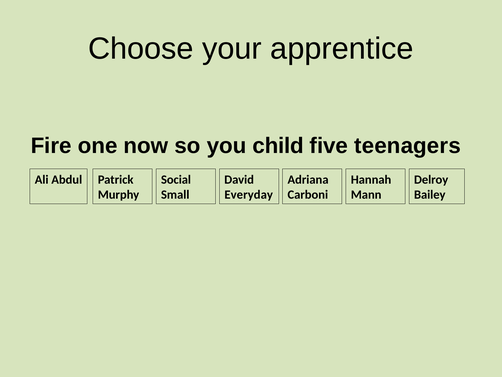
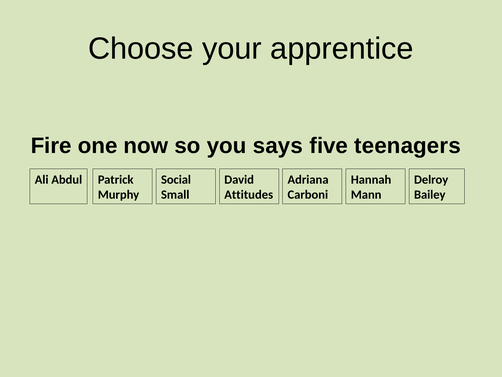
child: child -> says (278, 146)
Everyday: Everyday -> Attitudes (249, 194)
